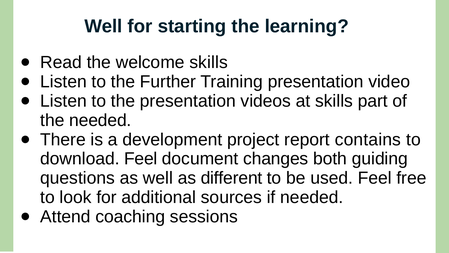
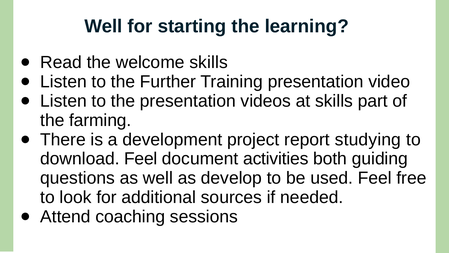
the needed: needed -> farming (100, 120)
contains: contains -> studying (368, 139)
changes: changes -> activities (276, 159)
different: different -> develop (231, 178)
